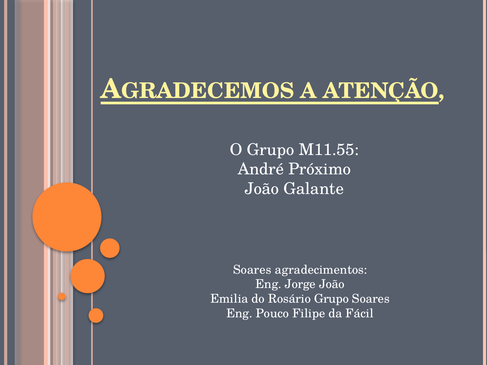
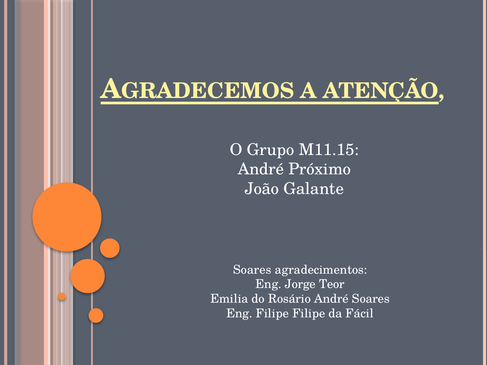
M11.55: M11.55 -> M11.15 (329, 150)
Jorge João: João -> Teor (332, 284)
Rosário Grupo: Grupo -> André (331, 299)
Eng Pouco: Pouco -> Filipe (272, 314)
